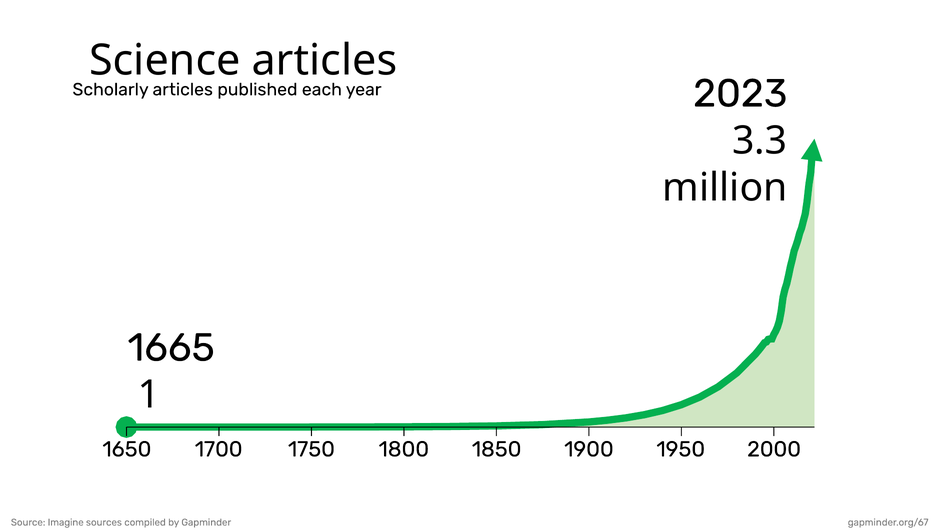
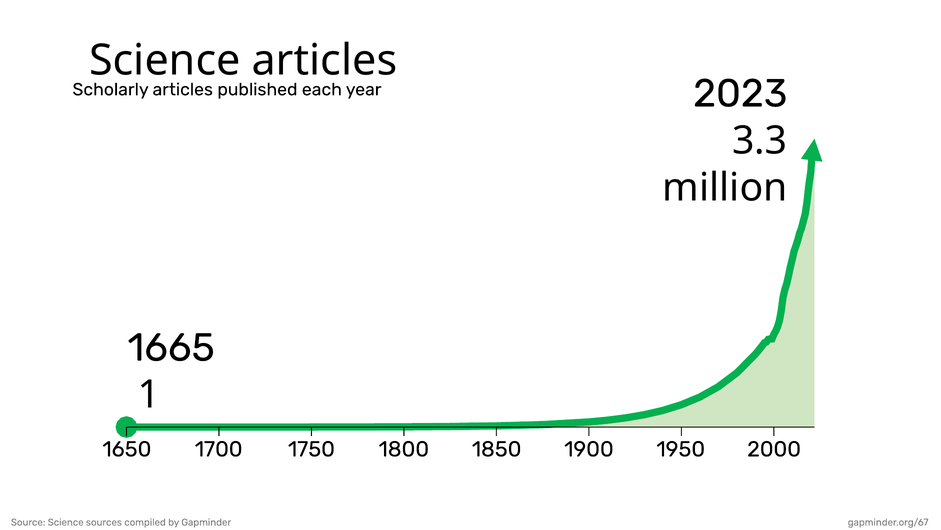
Source Imagine: Imagine -> Science (66, 522)
